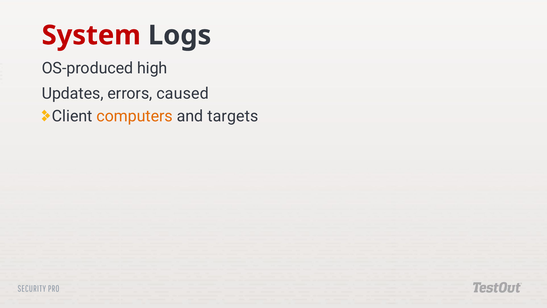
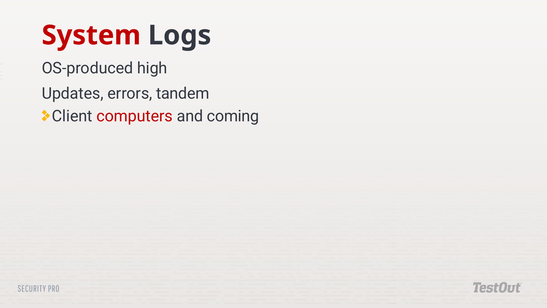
caused: caused -> tandem (183, 93)
computers colour: orange -> red (135, 116)
targets: targets -> coming (233, 116)
